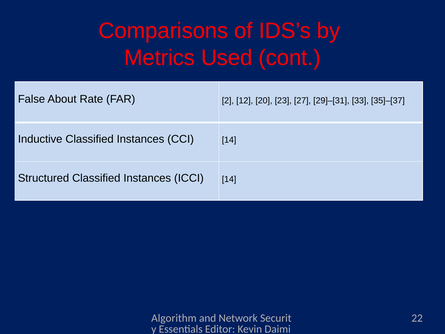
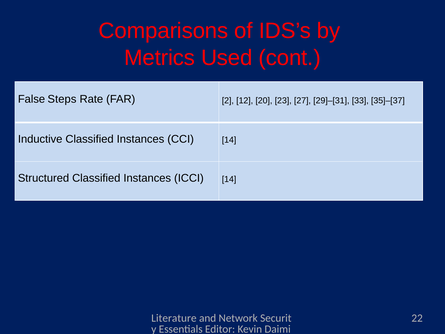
About: About -> Steps (62, 99)
Algorithm: Algorithm -> Literature (174, 318)
